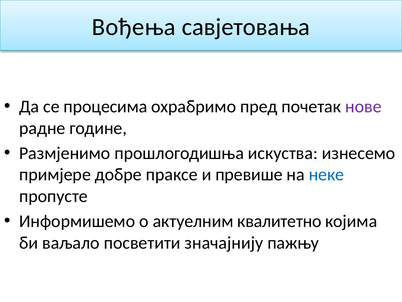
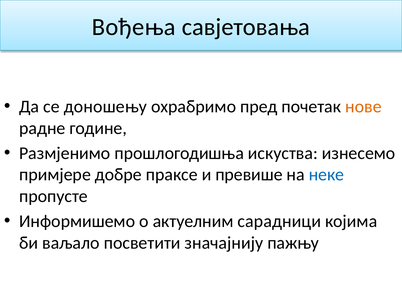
процесима: процесима -> доношењу (105, 106)
нове colour: purple -> orange (363, 106)
квалитетно: квалитетно -> сарадници (279, 221)
